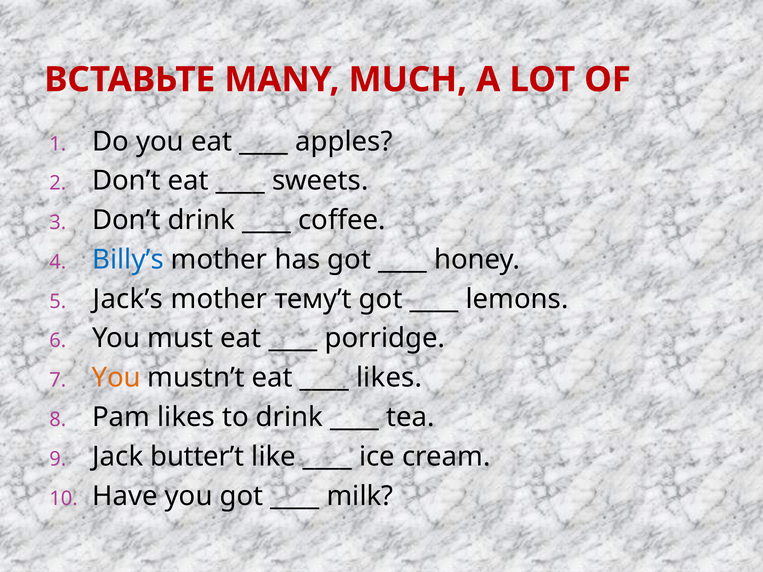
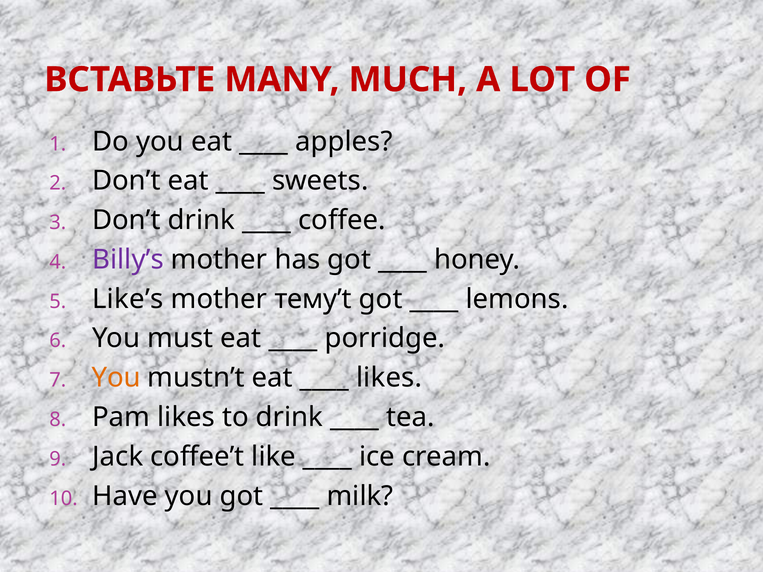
Billy’s colour: blue -> purple (128, 260)
Jack’s: Jack’s -> Like’s (128, 299)
butter’t: butter’t -> coffee’t (197, 457)
